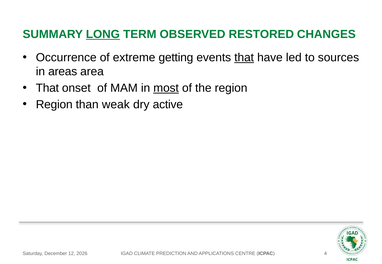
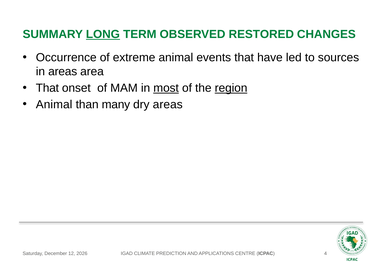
extreme getting: getting -> animal (176, 58)
that underline: present -> none (244, 58)
region underline: none -> present (231, 88)
Region: Region -> Animal (54, 105)
weak: weak -> many (116, 105)
dry active: active -> areas (168, 105)
